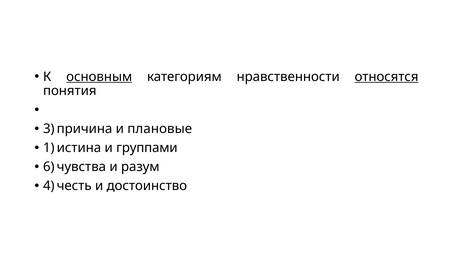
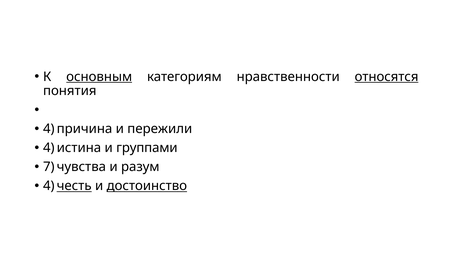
3: 3 -> 4 (49, 129)
плановые: плановые -> пережили (160, 129)
1: 1 -> 4 (49, 148)
6: 6 -> 7 (49, 167)
честь underline: none -> present (74, 186)
достоинство underline: none -> present (147, 186)
